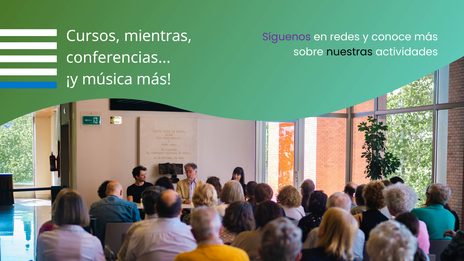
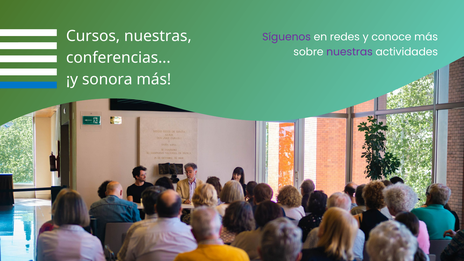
Cursos mientras: mientras -> nuestras (158, 36)
nuestras colour: black -> purple (350, 52)
música: música -> sonora (107, 79)
